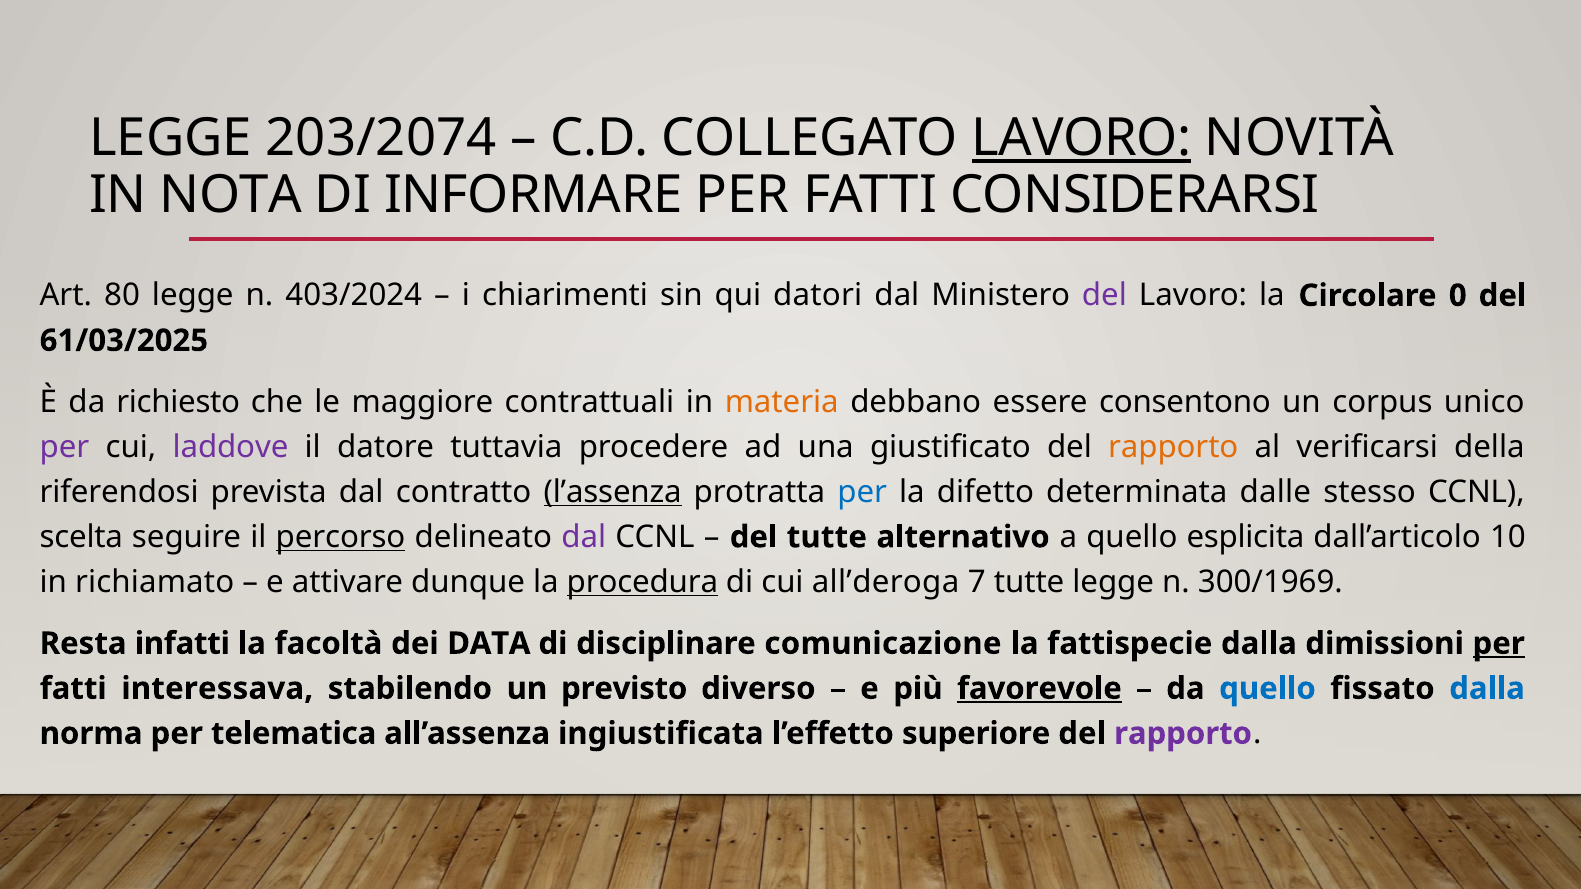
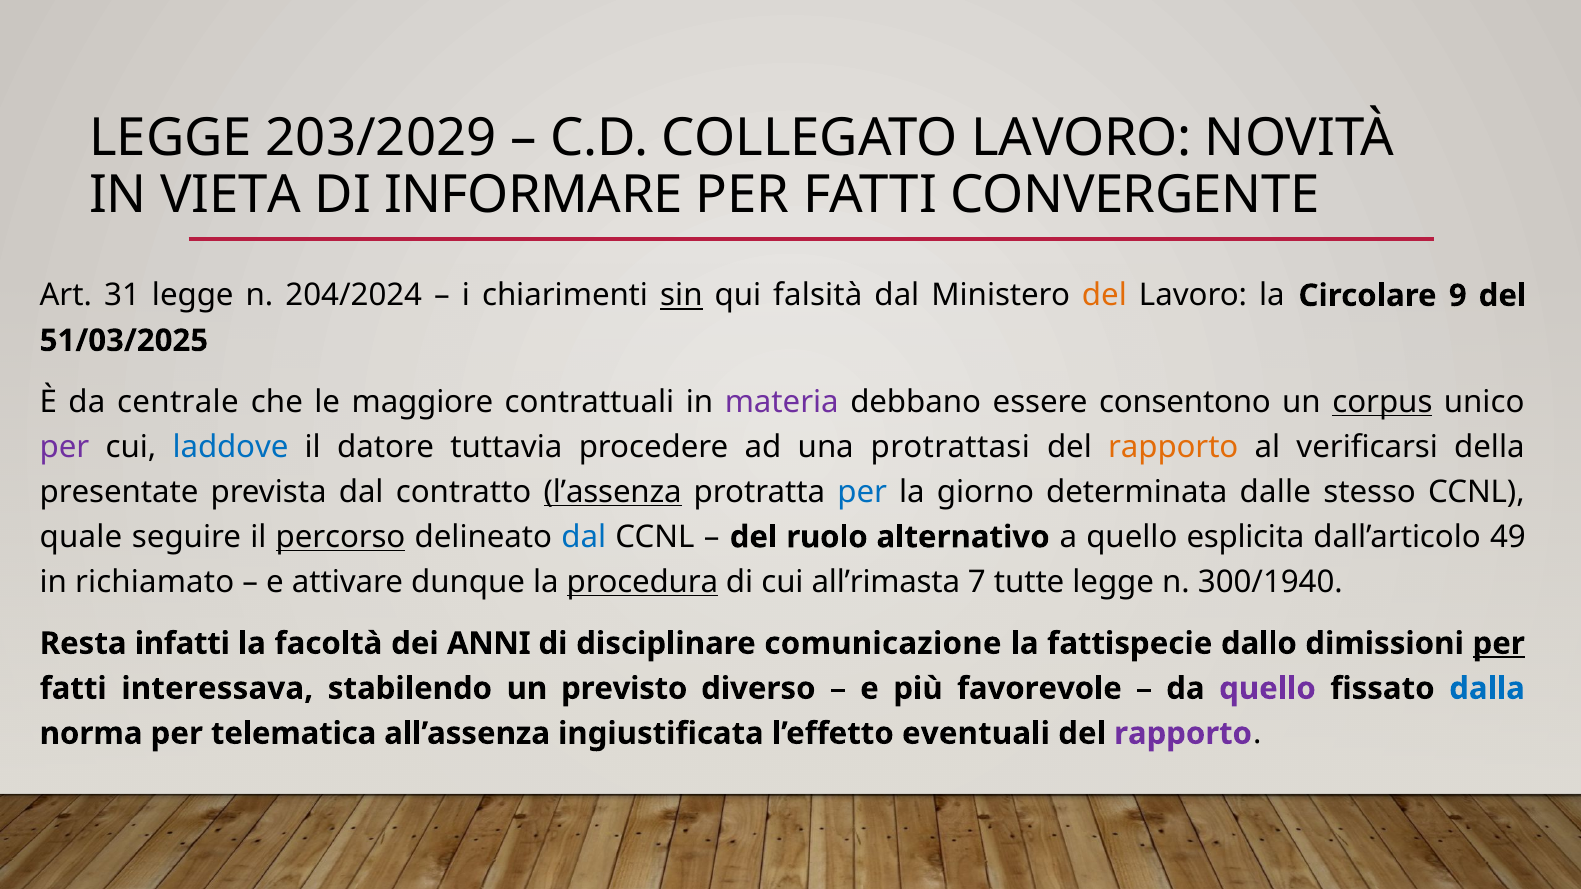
203/2074: 203/2074 -> 203/2029 (381, 138)
LAVORO underline: present -> none (1082, 138)
NOTA: NOTA -> VIETA (231, 195)
CONSIDERARSI: CONSIDERARSI -> CONVERGENTE (1135, 195)
80: 80 -> 31 (122, 296)
403/2024: 403/2024 -> 204/2024 (354, 296)
sin underline: none -> present (681, 296)
datori: datori -> falsità (818, 296)
del colour: purple -> orange (1104, 296)
0: 0 -> 9 (1458, 296)
61/03/2025: 61/03/2025 -> 51/03/2025 (124, 341)
richiesto: richiesto -> centrale (178, 402)
materia colour: orange -> purple (782, 402)
corpus underline: none -> present (1382, 402)
laddove colour: purple -> blue (231, 447)
giustificato: giustificato -> protrattasi (950, 447)
riferendosi: riferendosi -> presentate (119, 492)
difetto: difetto -> giorno (986, 492)
scelta: scelta -> quale (81, 537)
dal colour: purple -> blue (584, 537)
del tutte: tutte -> ruolo (827, 537)
10: 10 -> 49 (1508, 537)
all’deroga: all’deroga -> all’rimasta (886, 582)
300/1969: 300/1969 -> 300/1940 (1270, 582)
DATA: DATA -> ANNI (489, 644)
fattispecie dalla: dalla -> dallo (1259, 644)
favorevole underline: present -> none (1039, 689)
quello colour: blue -> purple (1267, 689)
superiore: superiore -> eventuali (976, 734)
